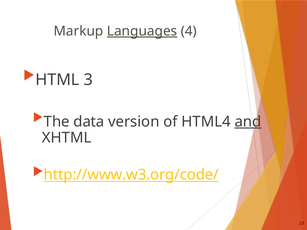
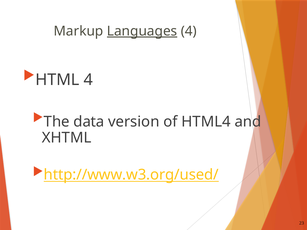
HTML 3: 3 -> 4 (88, 80)
and underline: present -> none (248, 122)
http://www.w3.org/code/: http://www.w3.org/code/ -> http://www.w3.org/used/ (131, 175)
